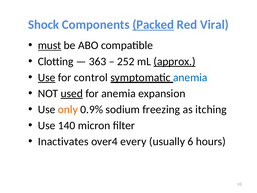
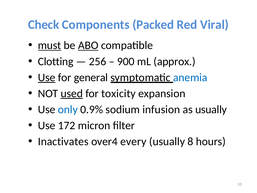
Shock: Shock -> Check (44, 25)
Packed underline: present -> none (153, 25)
ABO underline: none -> present (88, 45)
363: 363 -> 256 (98, 61)
252: 252 -> 900 (126, 61)
approx underline: present -> none (175, 61)
control: control -> general (91, 77)
for anemia: anemia -> toxicity (118, 93)
only colour: orange -> blue (68, 109)
freezing: freezing -> infusion (161, 109)
as itching: itching -> usually (211, 109)
140: 140 -> 172 (67, 125)
6: 6 -> 8 (190, 141)
